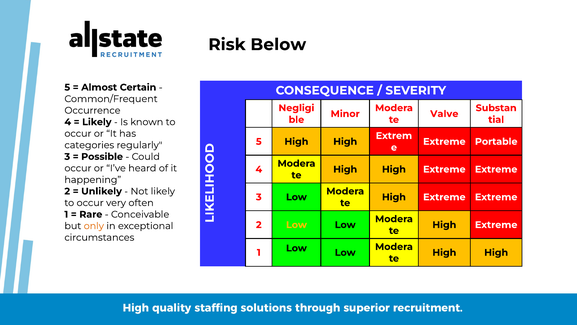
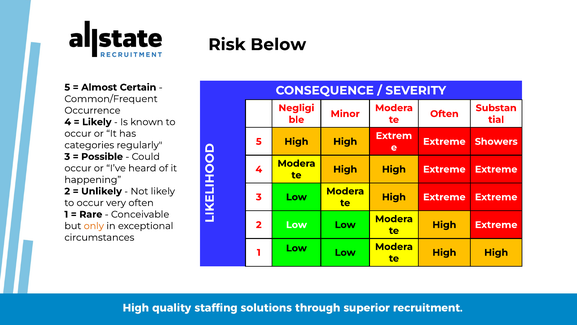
Valve: Valve -> Often (444, 114)
Portable: Portable -> Showers (496, 141)
Low colour: yellow -> white (296, 225)
